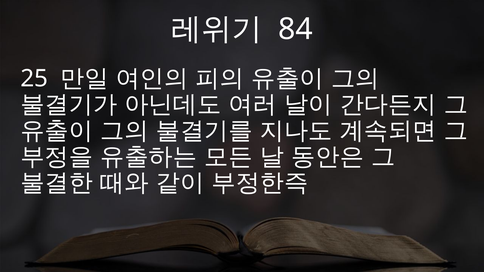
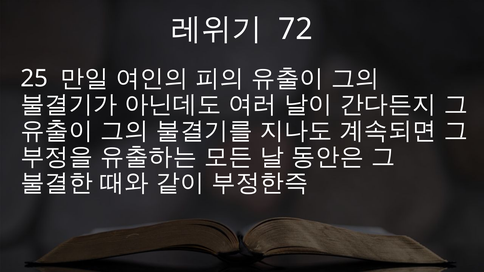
84: 84 -> 72 (296, 29)
